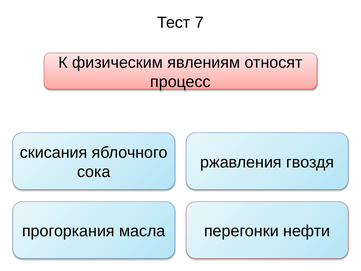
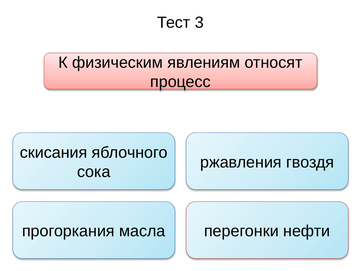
7: 7 -> 3 (199, 22)
